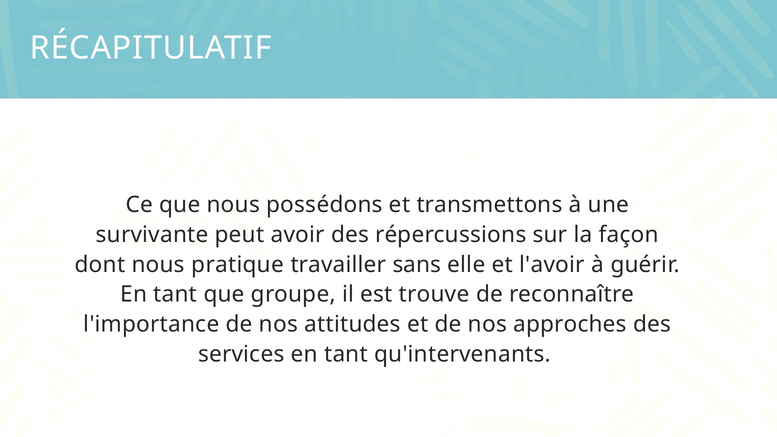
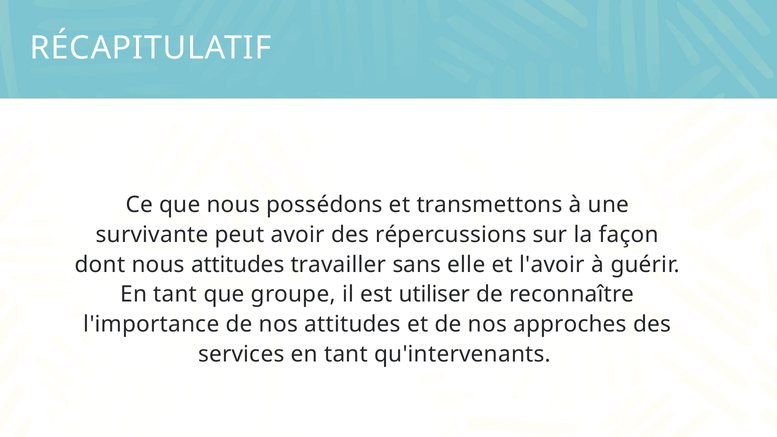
nous pratique: pratique -> attitudes (238, 265)
trouve: trouve -> utiliser (434, 294)
